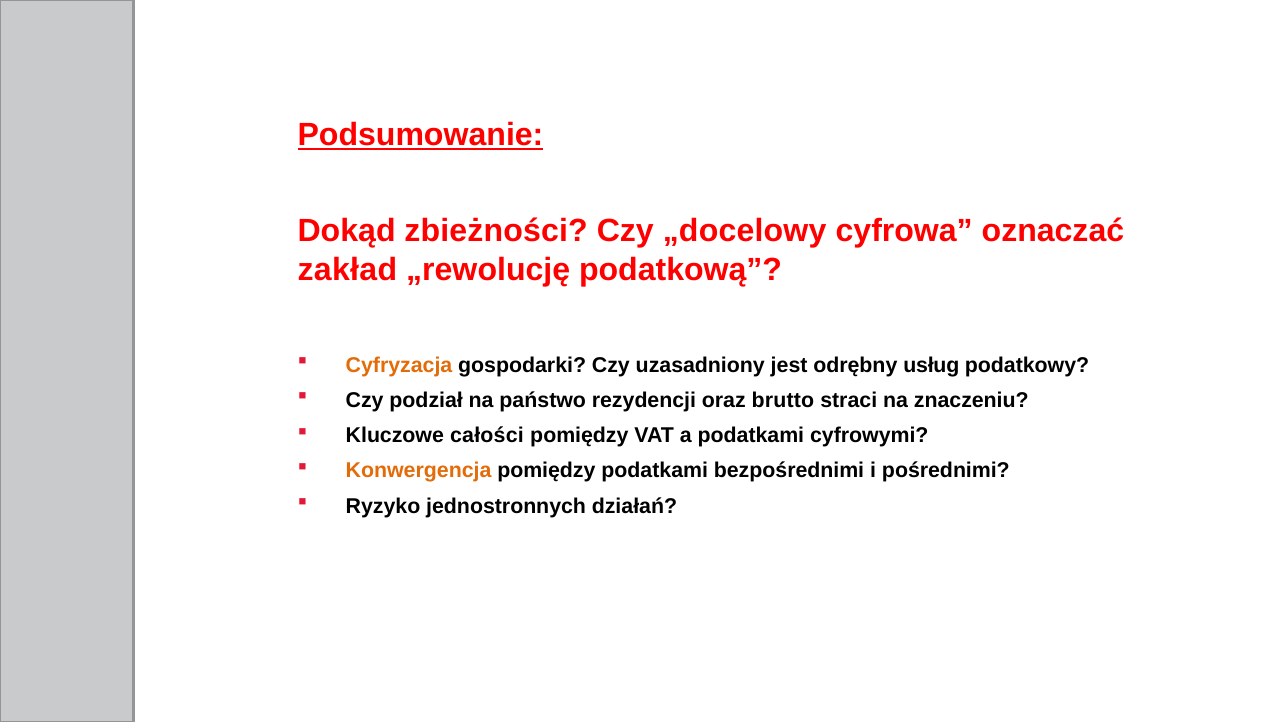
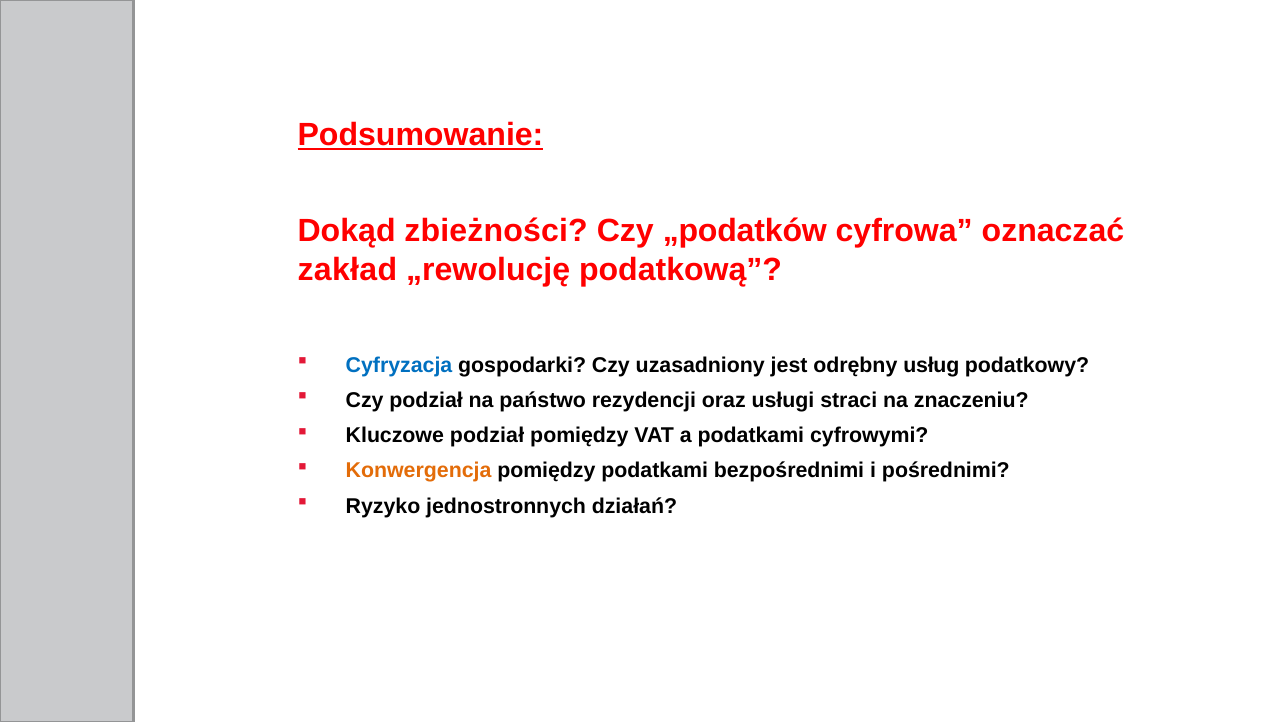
„docelowy: „docelowy -> „podatków (745, 231)
Cyfryzacja colour: orange -> blue (399, 365)
brutto: brutto -> usługi (783, 400)
Kluczowe całości: całości -> podział (487, 435)
